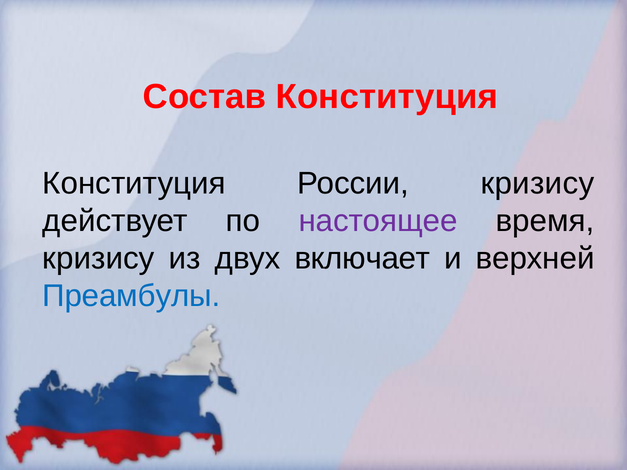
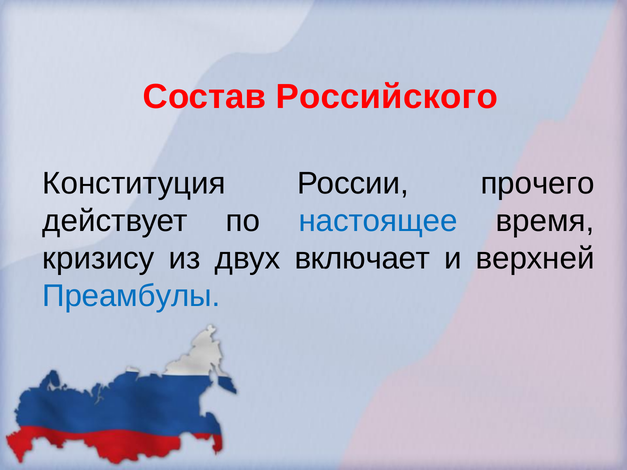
Состав Конституция: Конституция -> Российского (387, 97)
России кризису: кризису -> прочего (538, 183)
настоящее colour: purple -> blue (378, 221)
